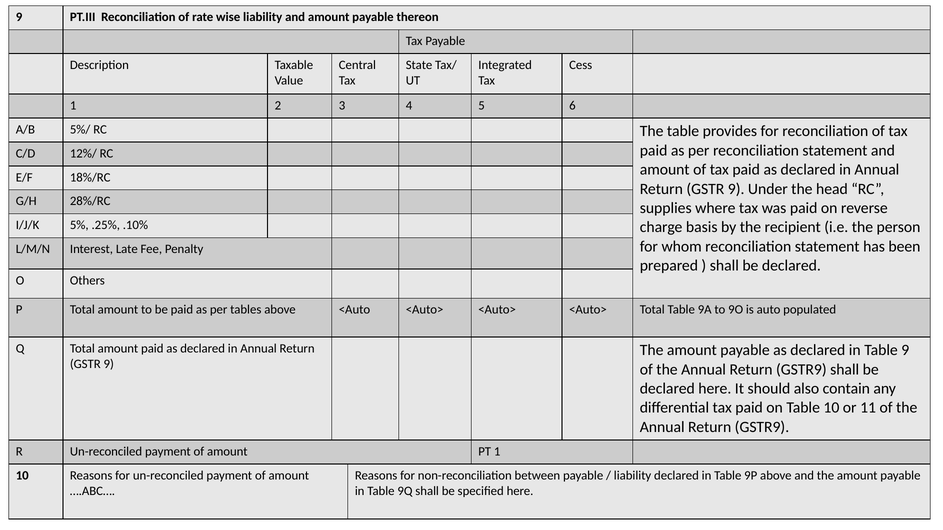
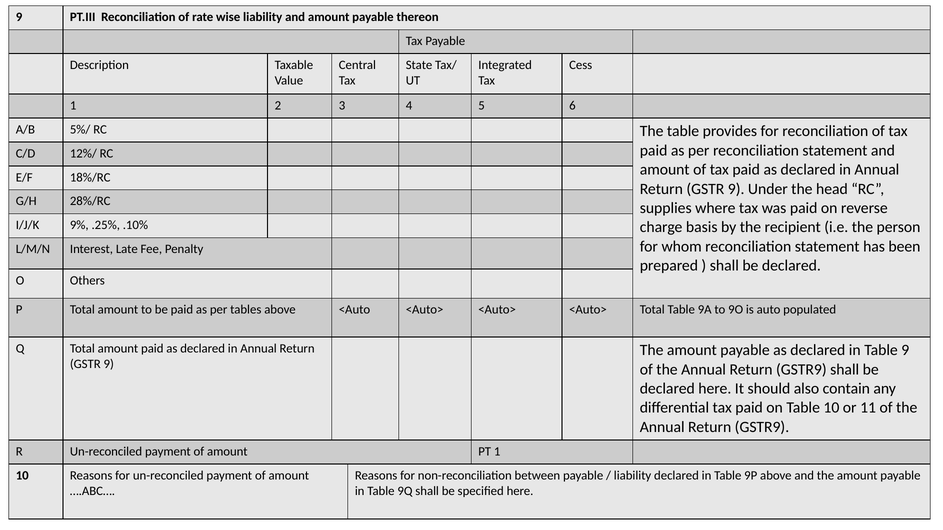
5%: 5% -> 9% (79, 225)
